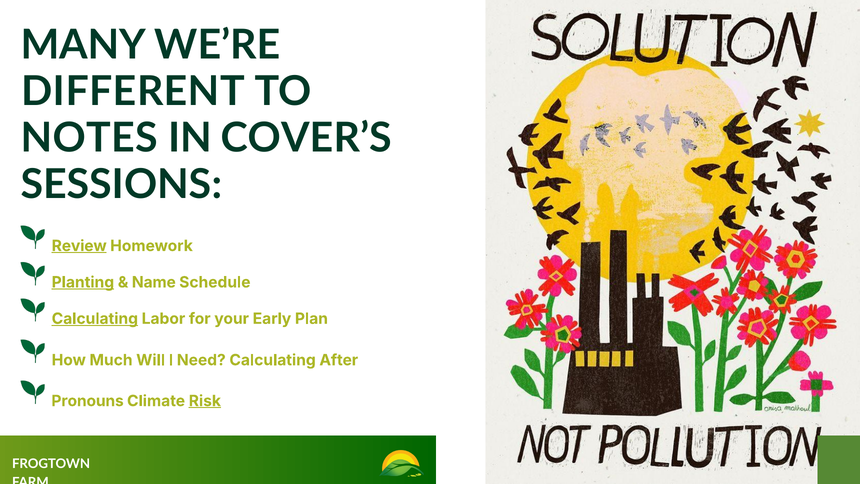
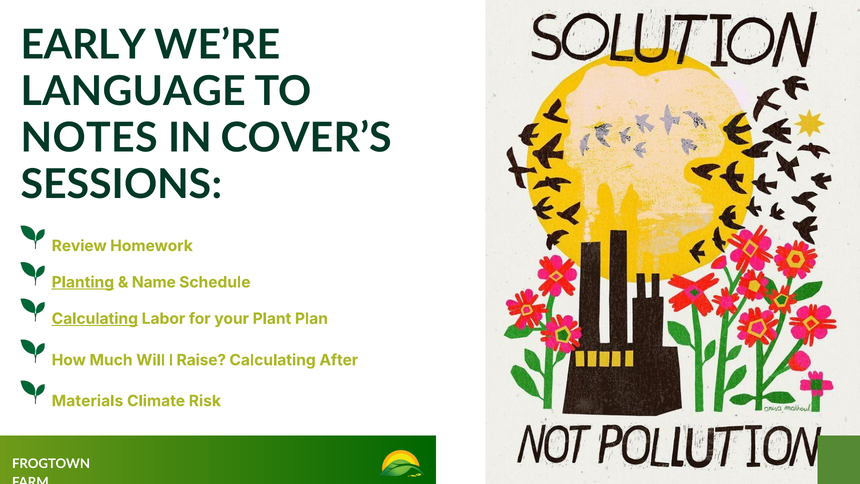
MANY: MANY -> EARLY (83, 45)
DIFFERENT: DIFFERENT -> LANGUAGE (133, 92)
Review underline: present -> none (79, 246)
Early: Early -> Plant (272, 319)
Need: Need -> Raise (201, 360)
Pronouns: Pronouns -> Materials (87, 401)
Risk underline: present -> none (205, 401)
